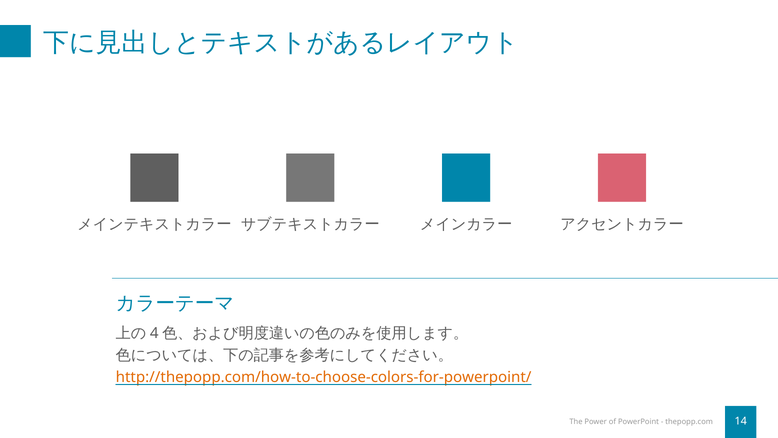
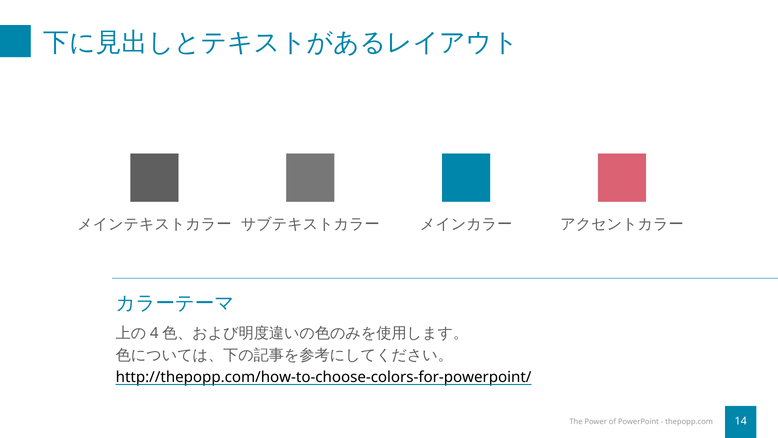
http://thepopp.com/how-to-choose-colors-for-powerpoint/ colour: orange -> black (324, 377)
